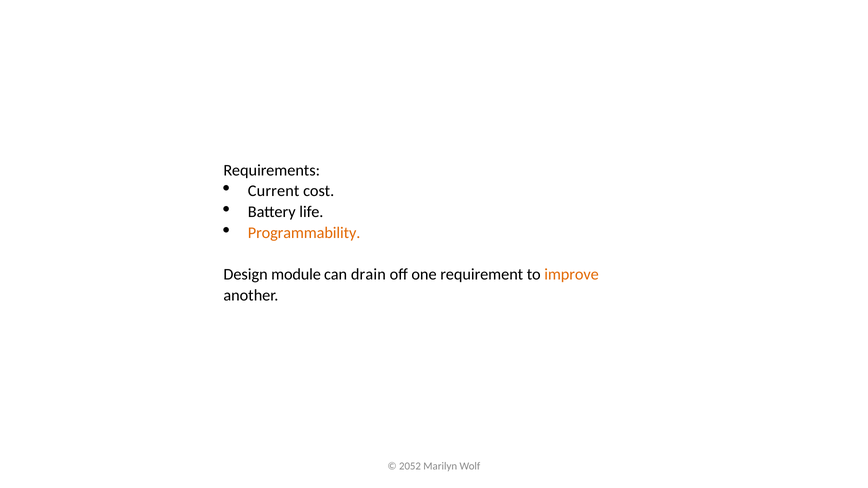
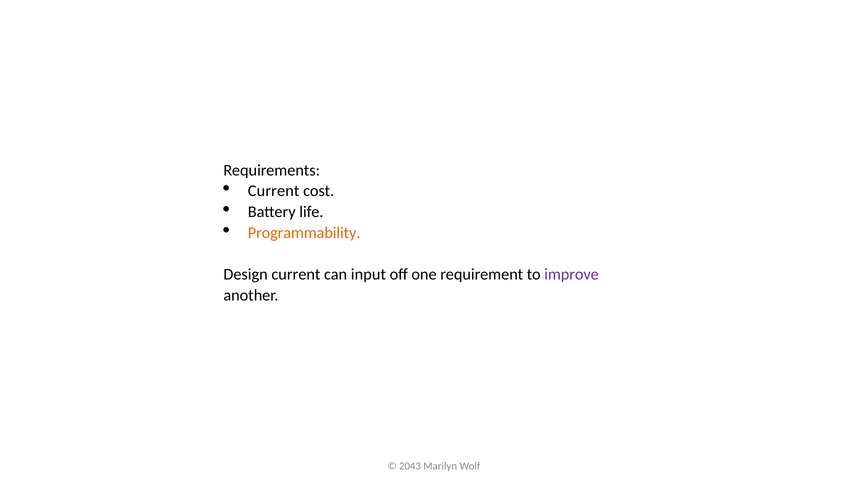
Design module: module -> current (296, 275)
drain: drain -> input (368, 275)
improve colour: orange -> purple (572, 275)
2052: 2052 -> 2043 (410, 466)
